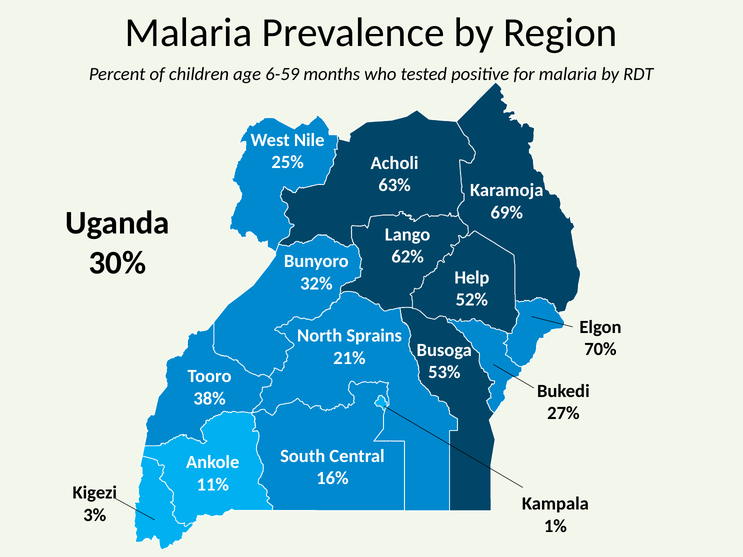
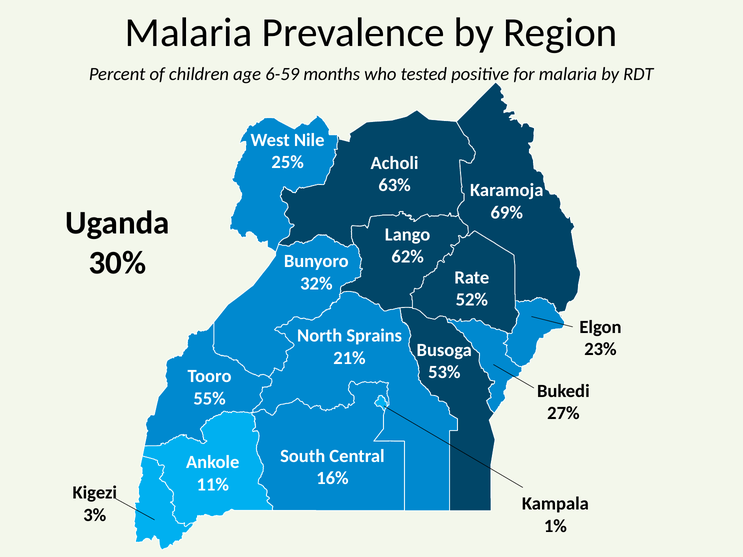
Help: Help -> Rate (472, 278)
70%: 70% -> 23% (600, 349)
38%: 38% -> 55% (210, 399)
